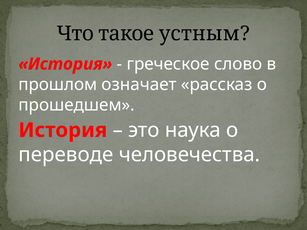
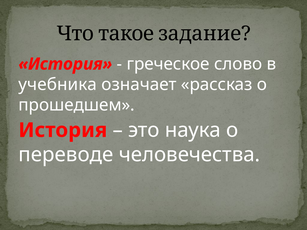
устным: устным -> задание (205, 34)
прошлом: прошлом -> учебника (58, 85)
